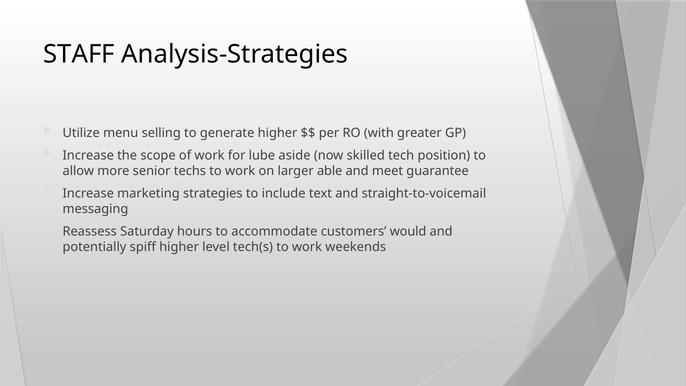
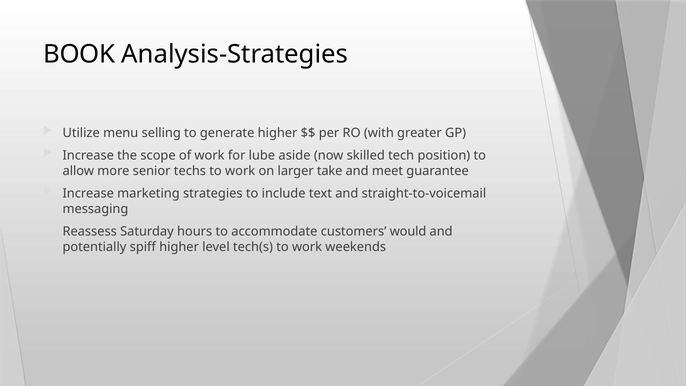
STAFF: STAFF -> BOOK (79, 54)
able: able -> take (330, 171)
